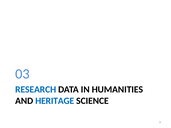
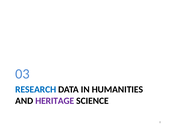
HERITAGE colour: blue -> purple (55, 101)
